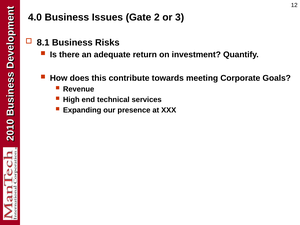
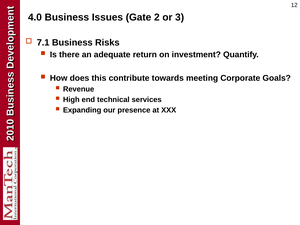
8.1: 8.1 -> 7.1 (43, 43)
